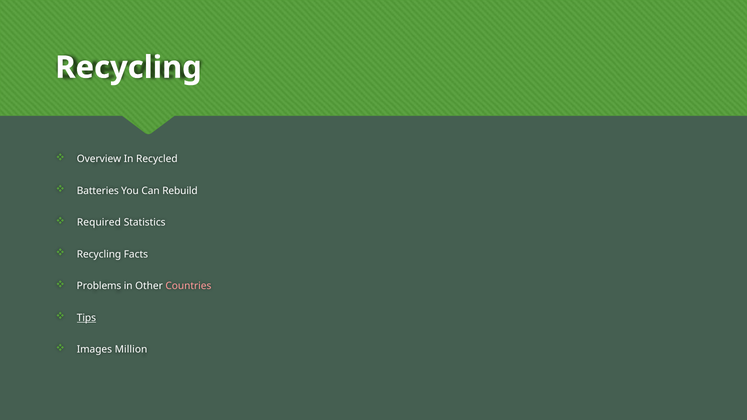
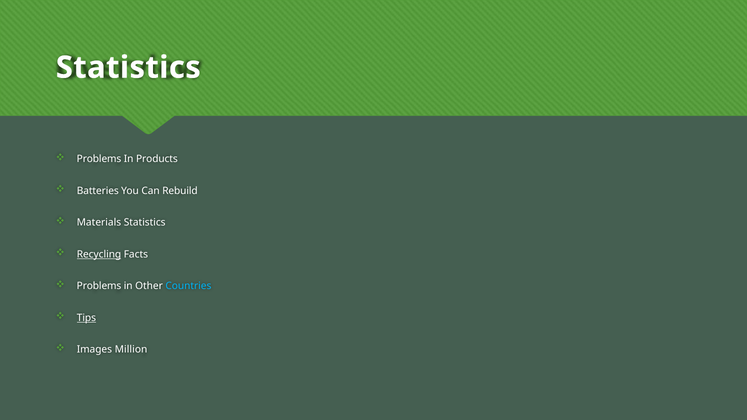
Recycling: Recycling -> Statistics (128, 68)
Overview: Overview -> Problems (99, 159)
Recycled: Recycled -> Products (157, 159)
Required: Required -> Materials (99, 223)
Recycling underline: none -> present (99, 254)
Countries colour: pink -> light blue (188, 286)
